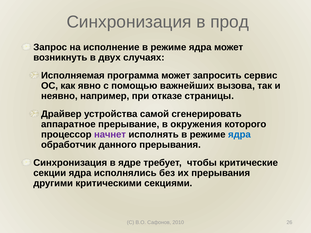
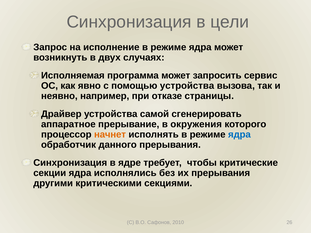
прод: прод -> цели (230, 22)
помощью важнейших: важнейших -> устройства (187, 86)
начнет colour: purple -> orange (110, 135)
